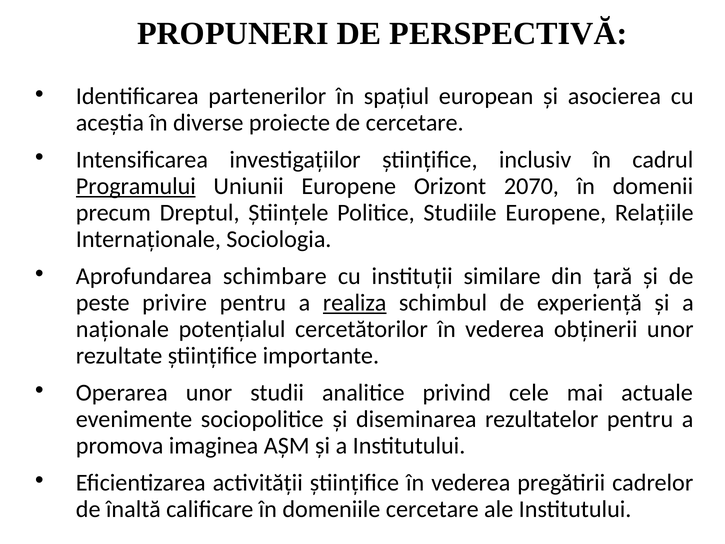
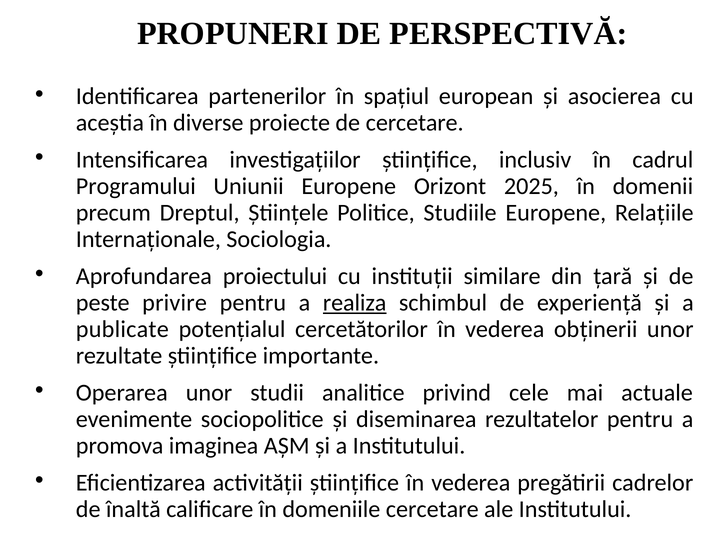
Programului underline: present -> none (136, 186)
2070: 2070 -> 2025 (531, 186)
schimbare: schimbare -> proiectului (275, 276)
naţionale: naţionale -> publicate (122, 329)
